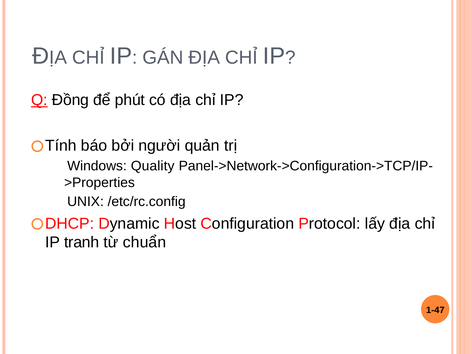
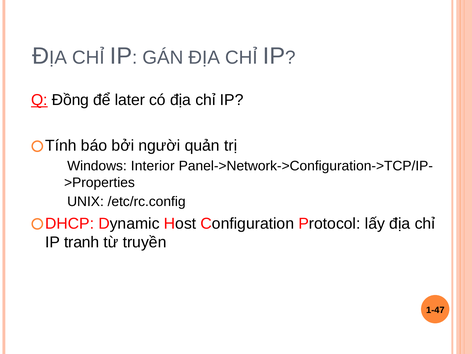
phút: phút -> later (130, 100)
Quality: Quality -> Interior (153, 166)
chuẩn: chuẩn -> truyền (145, 242)
